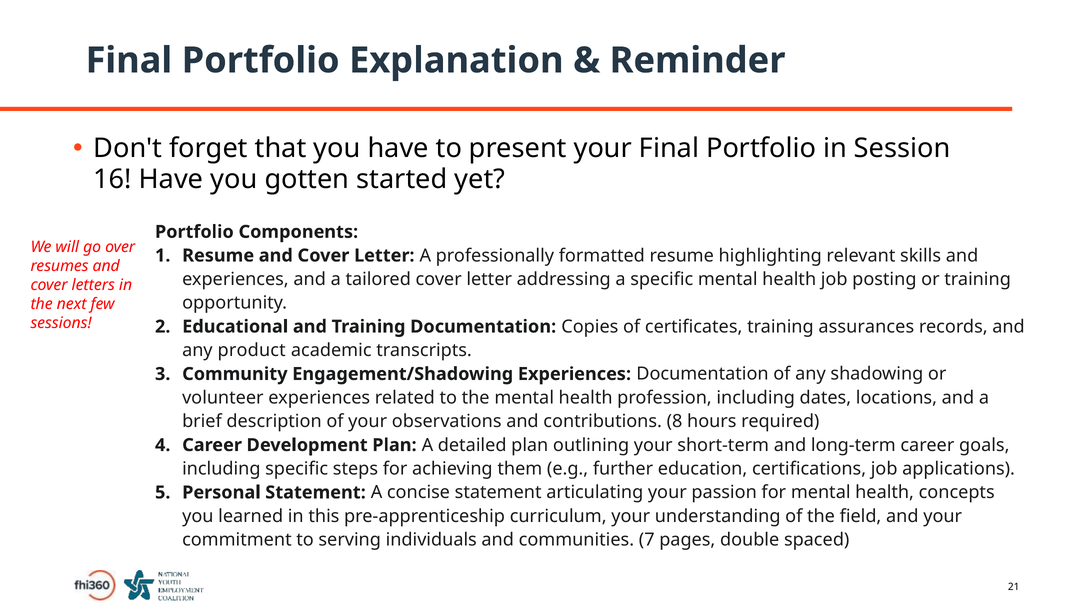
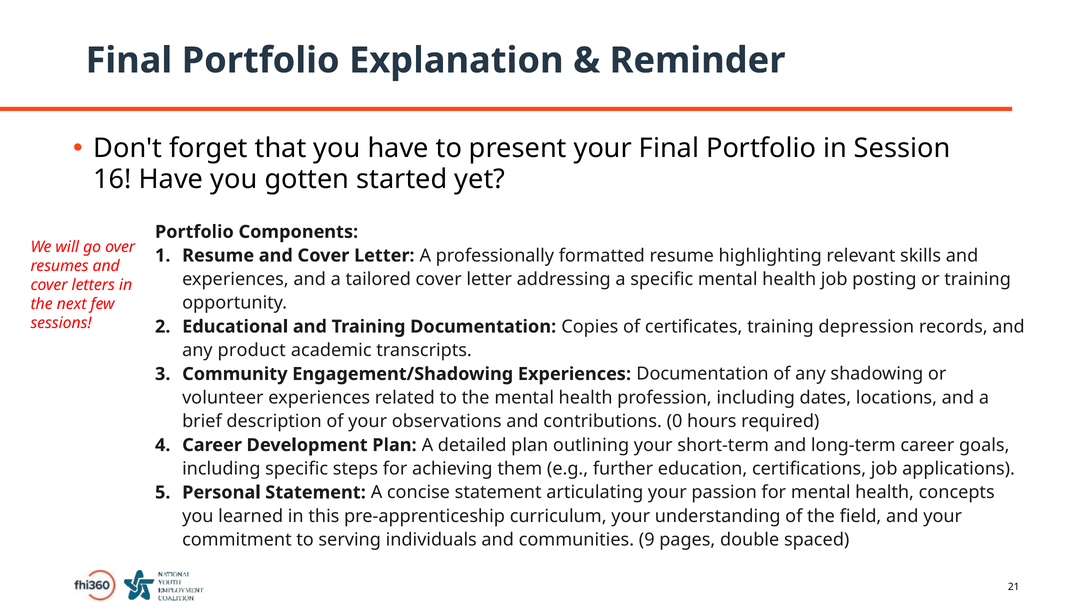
assurances: assurances -> depression (866, 327)
8: 8 -> 0 (675, 422)
7: 7 -> 9 (647, 540)
